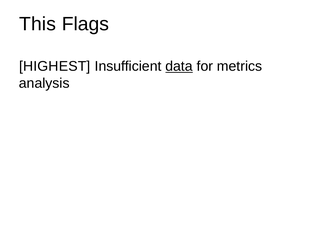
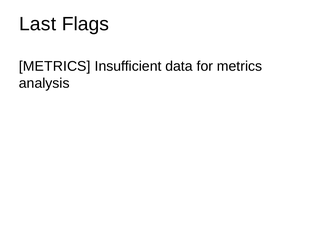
This: This -> Last (38, 24)
HIGHEST: HIGHEST -> METRICS (55, 66)
data underline: present -> none (179, 66)
